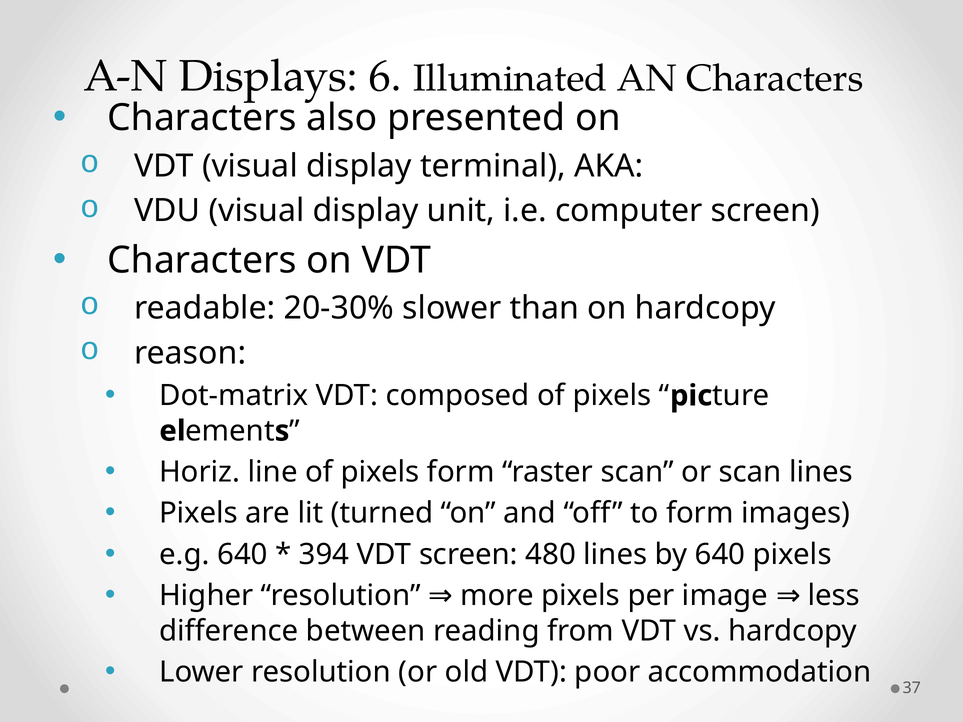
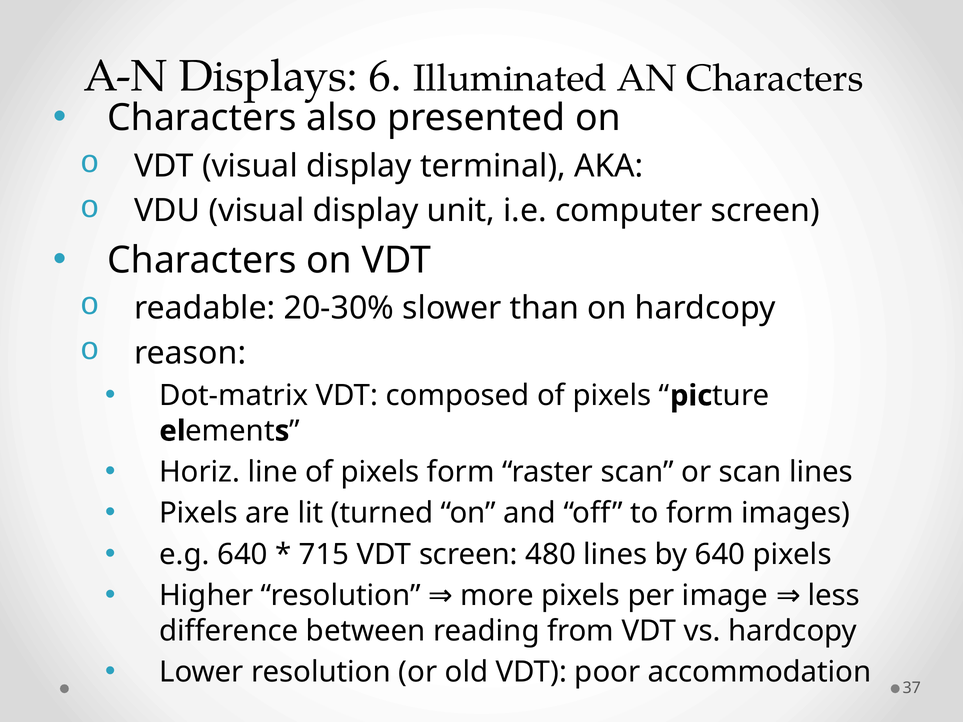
394: 394 -> 715 (324, 555)
